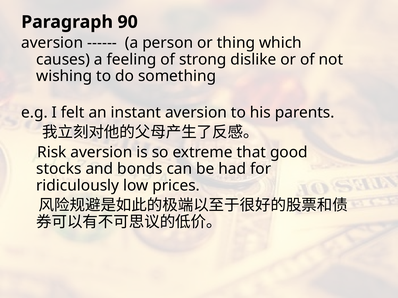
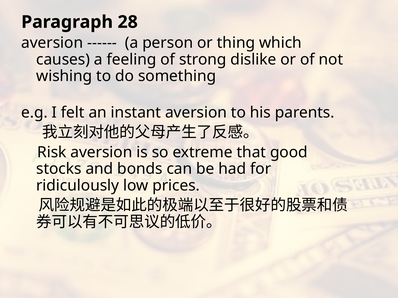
90: 90 -> 28 (128, 22)
